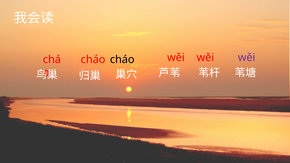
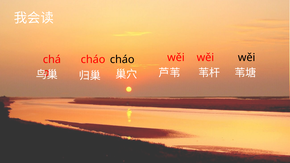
wěi colour: purple -> black (247, 58)
